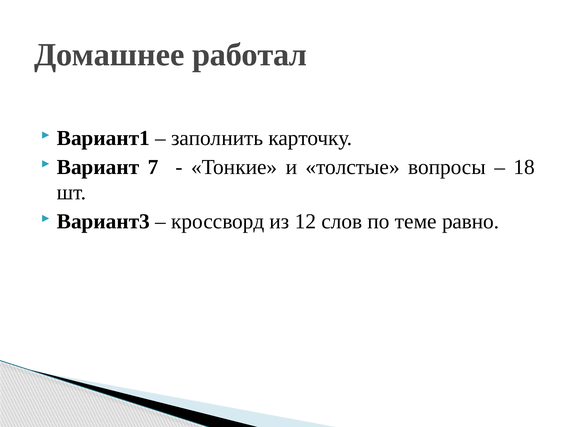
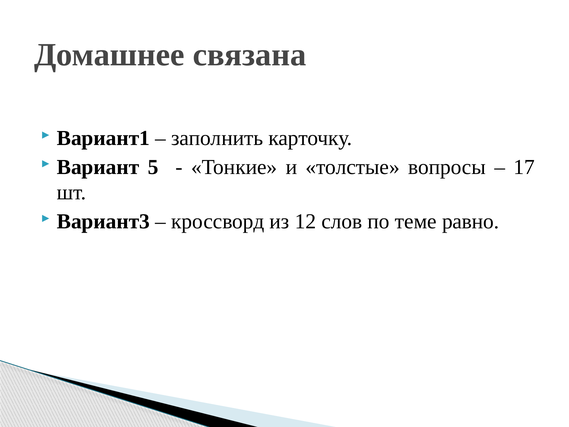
работал: работал -> связана (250, 55)
7: 7 -> 5 (153, 167)
18: 18 -> 17 (524, 167)
